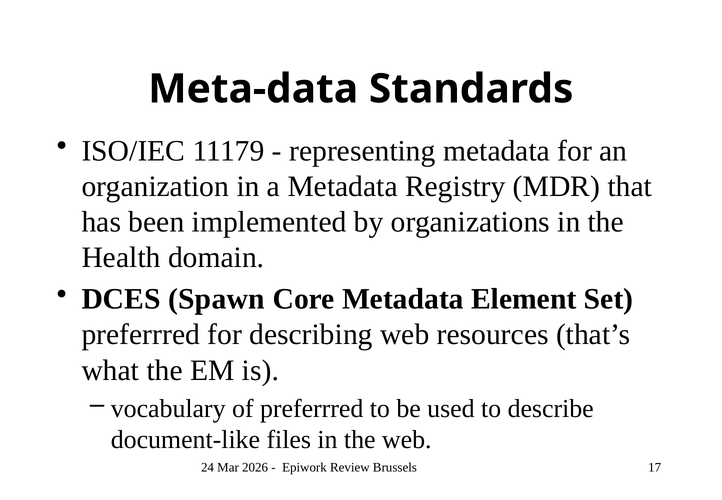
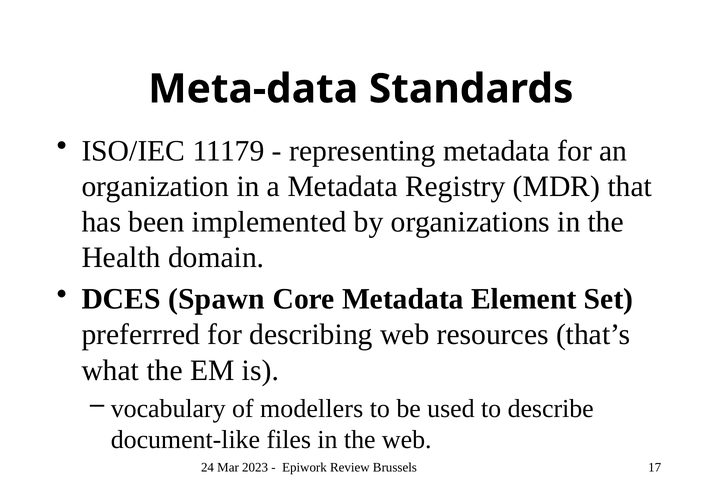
of preferrred: preferrred -> modellers (312, 408)
2026: 2026 -> 2023 (255, 467)
